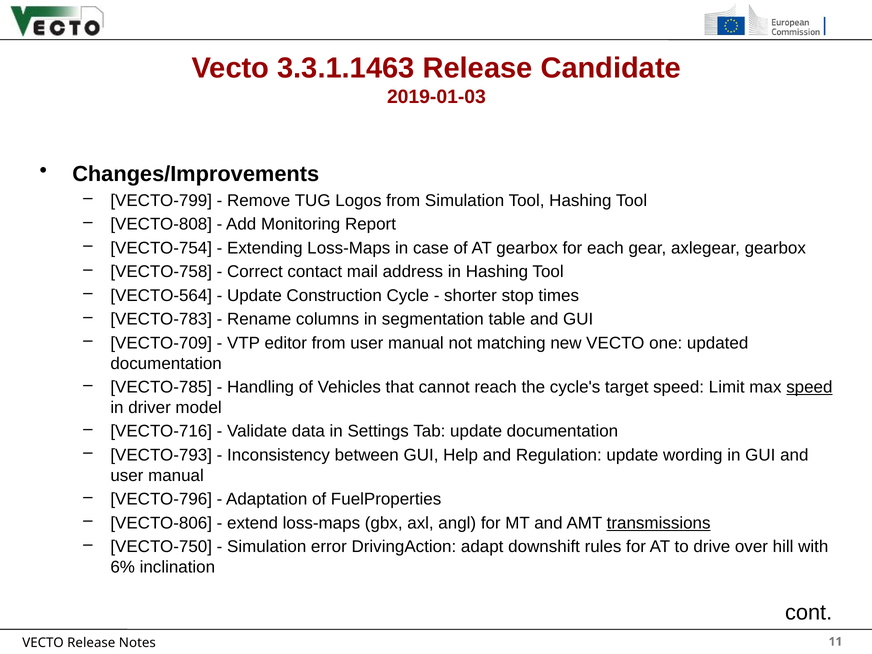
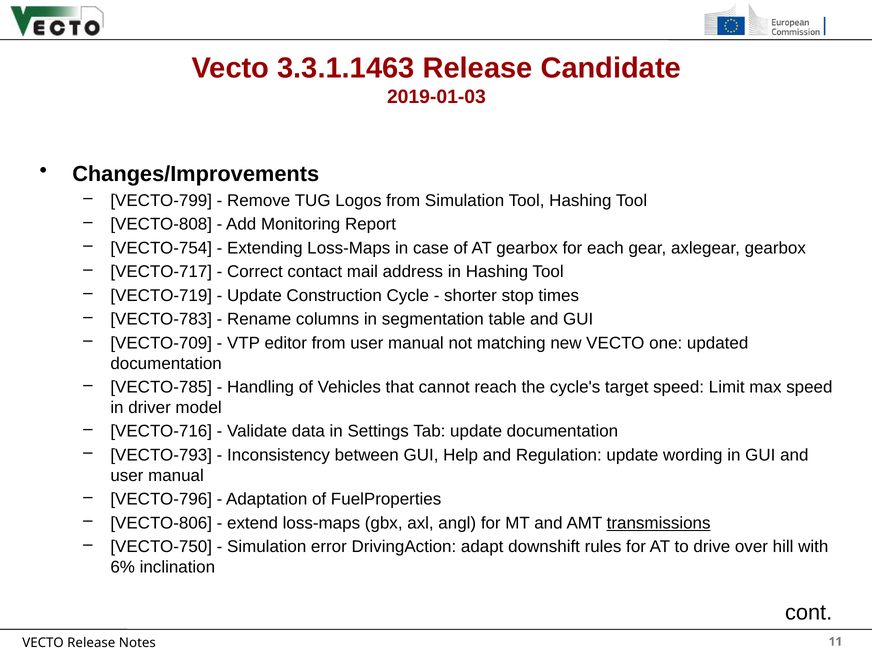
VECTO-758: VECTO-758 -> VECTO-717 (161, 272)
VECTO-564: VECTO-564 -> VECTO-719 (161, 296)
speed underline: present -> none (809, 387)
